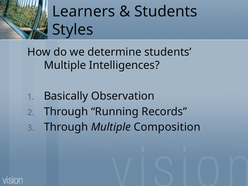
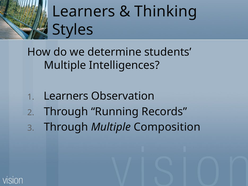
Students: Students -> Thinking (166, 12)
Basically: Basically -> Learners (66, 96)
